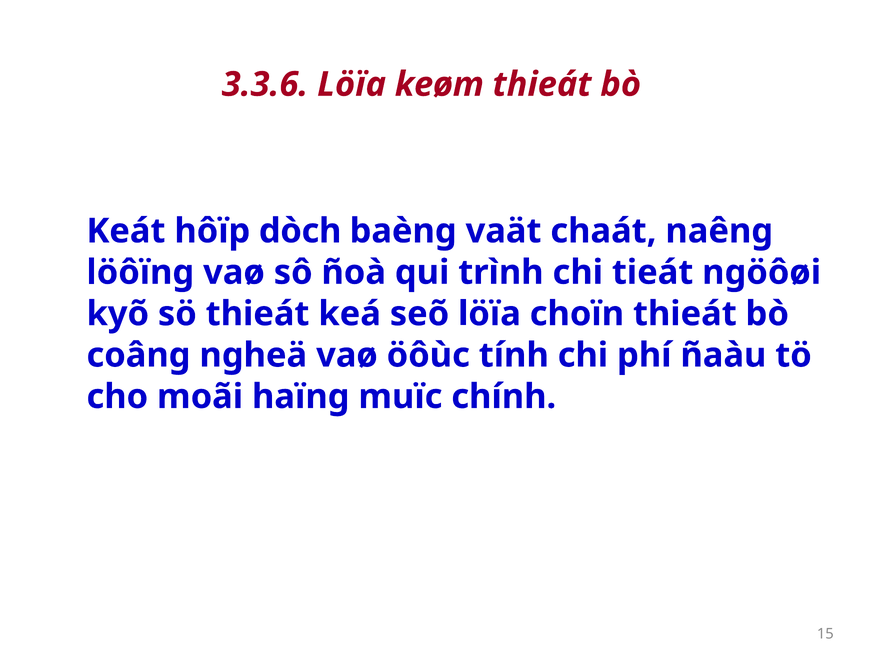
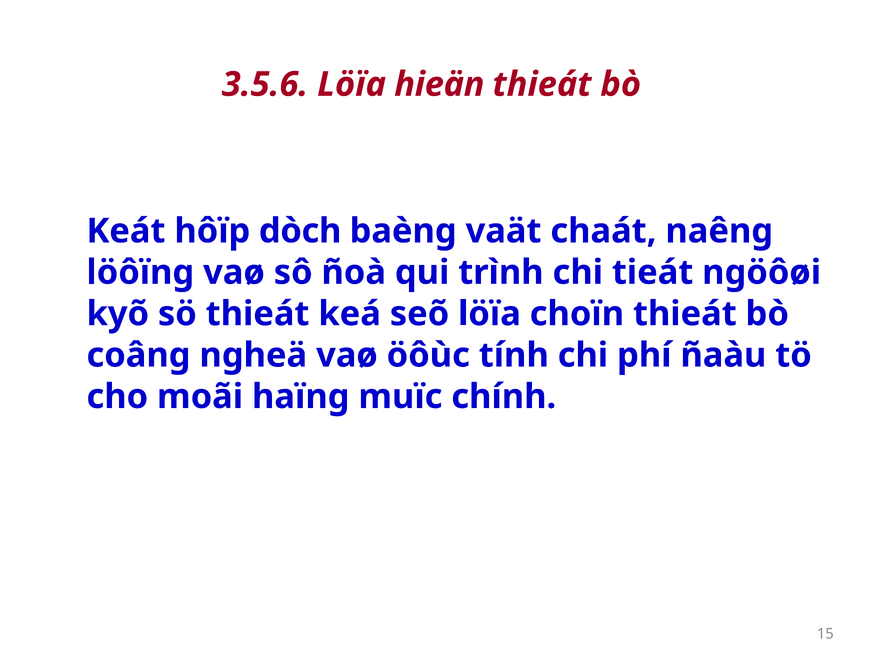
3.3.6: 3.3.6 -> 3.5.6 (265, 84)
keøm: keøm -> hieän (439, 84)
